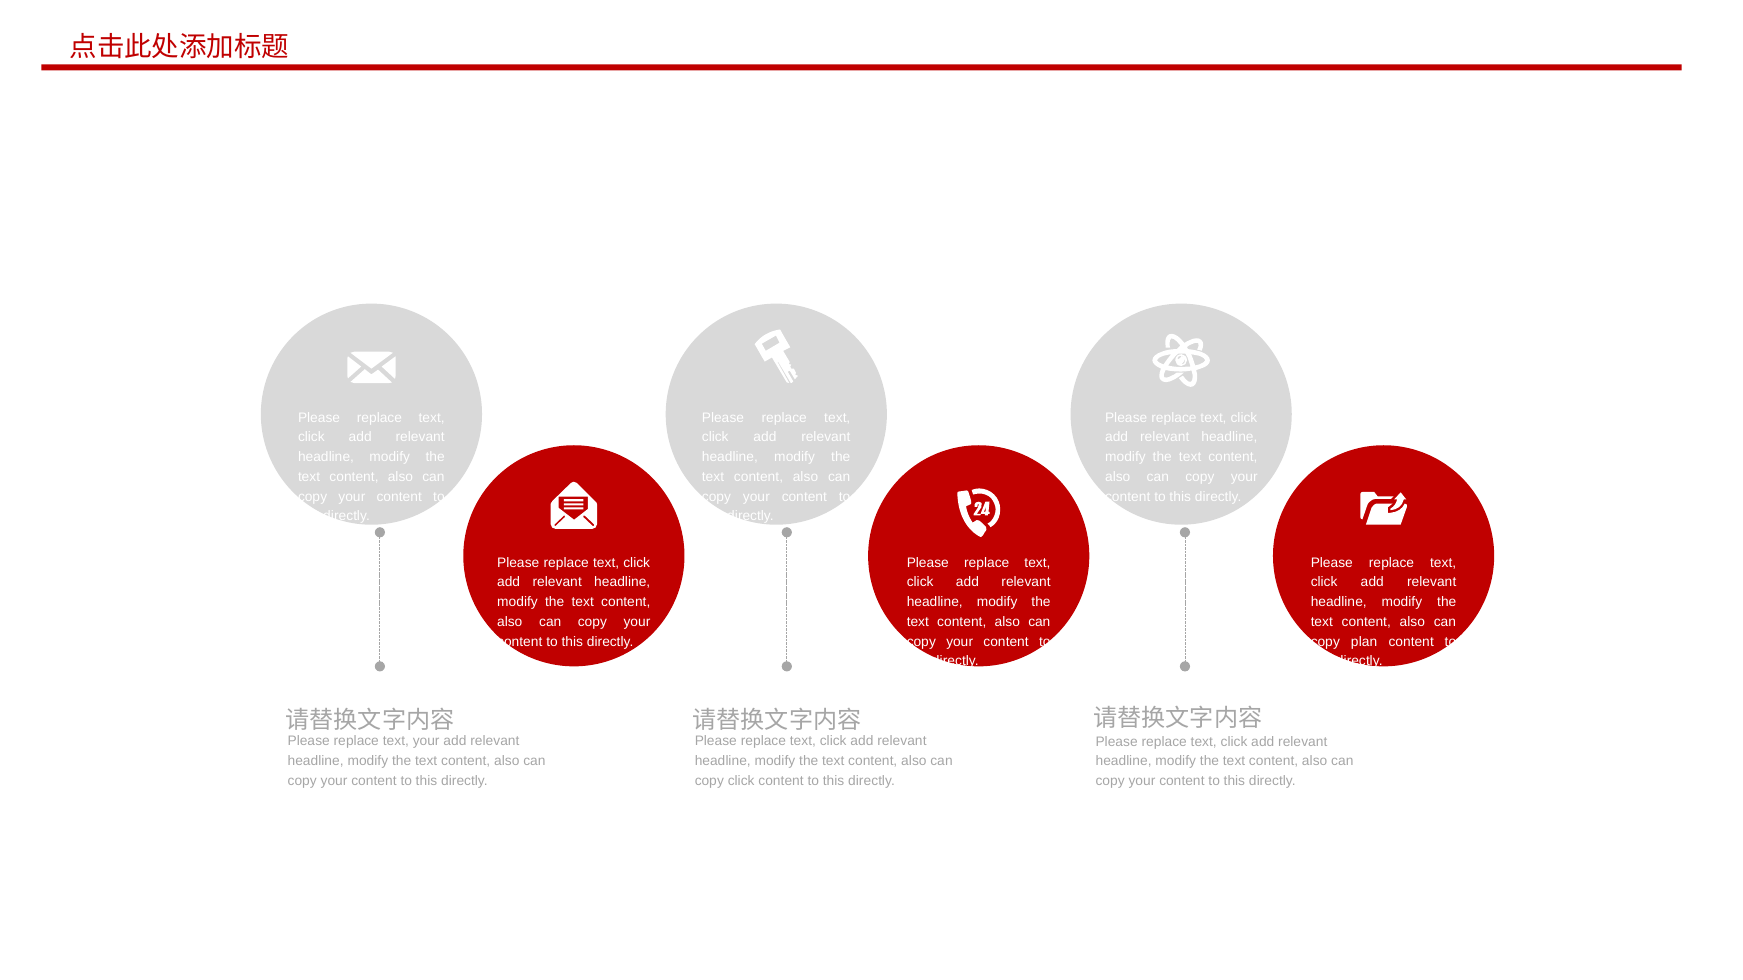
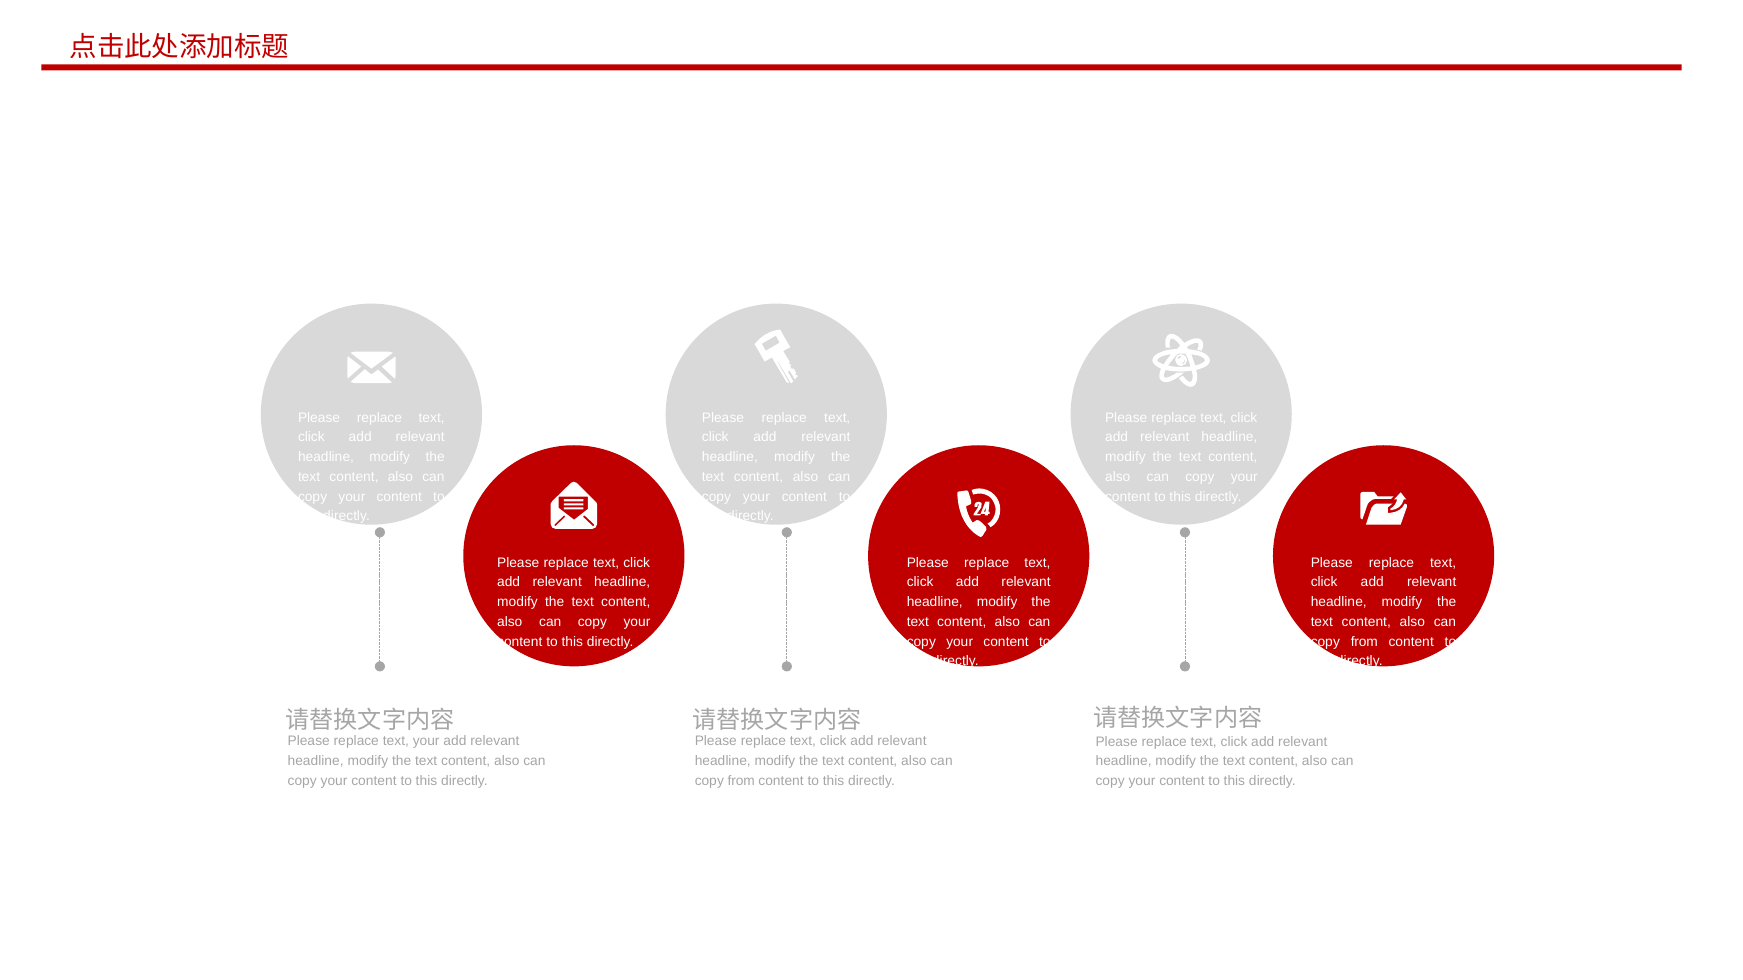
plan: plan -> from (1364, 642)
click: click -> from (741, 781)
